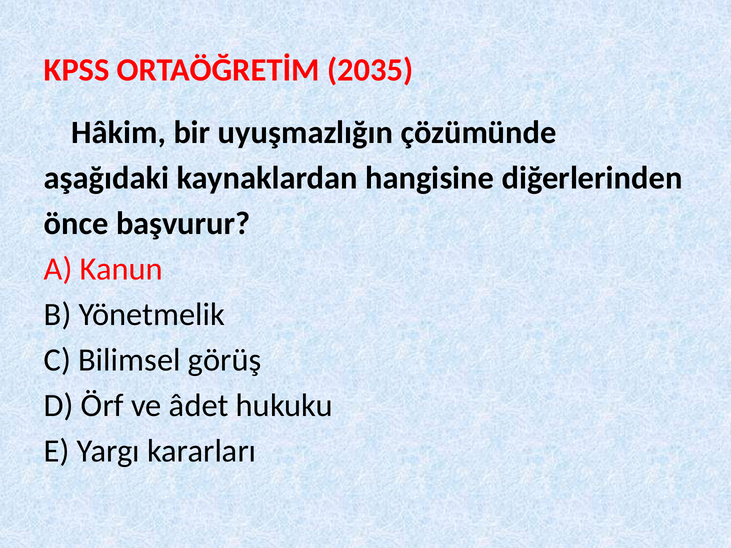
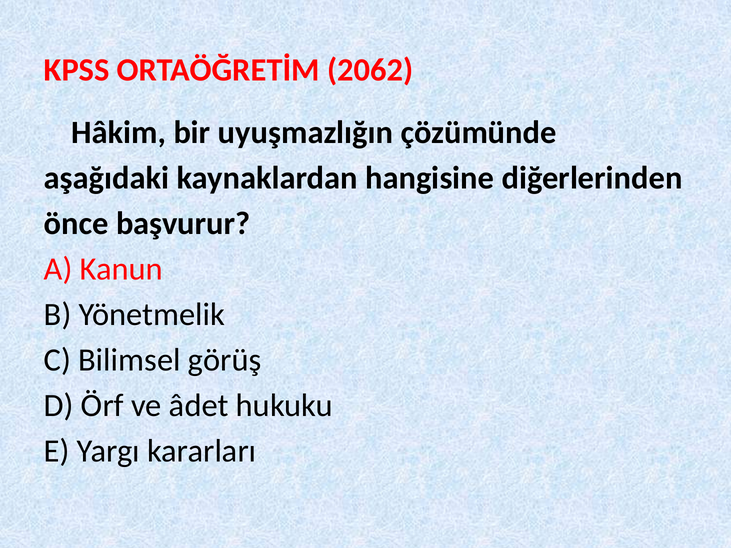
2035: 2035 -> 2062 (370, 70)
